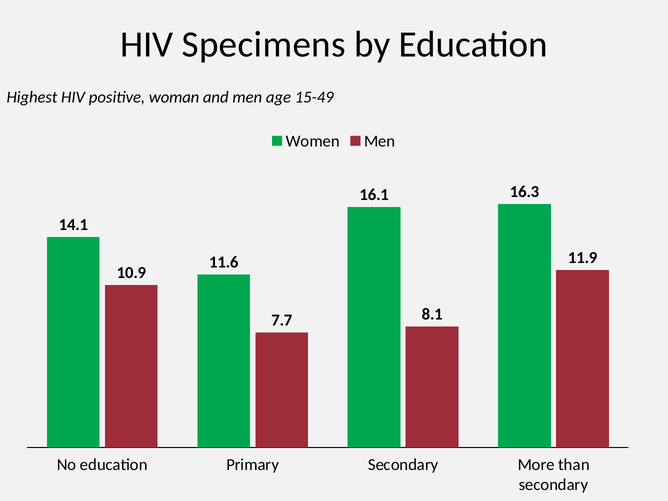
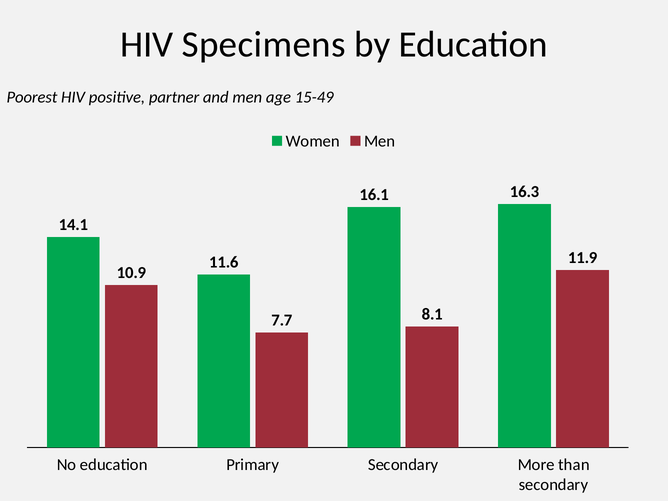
Highest: Highest -> Poorest (32, 97)
woman: woman -> partner (174, 97)
